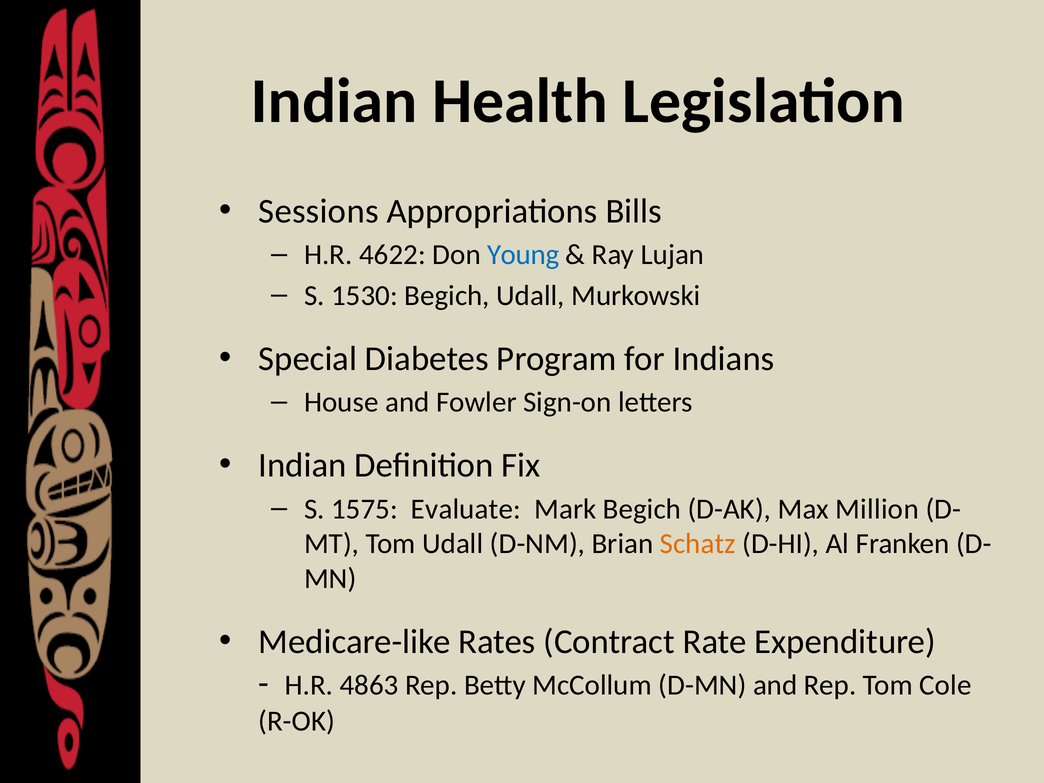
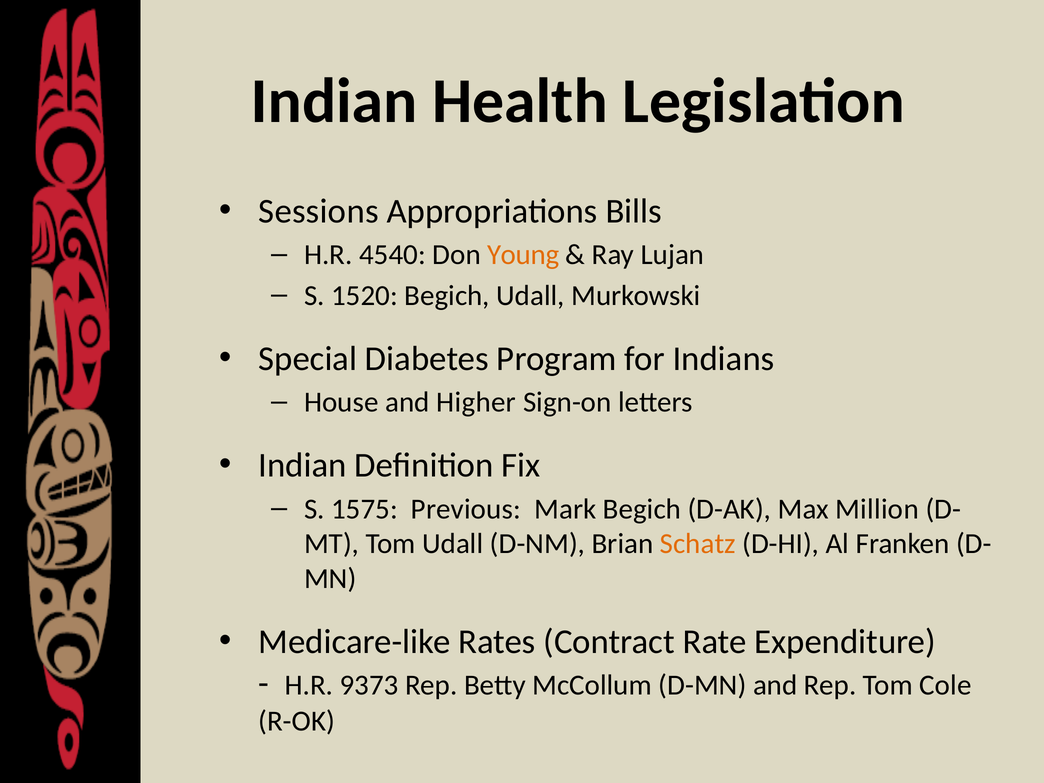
4622: 4622 -> 4540 (392, 255)
Young colour: blue -> orange (523, 255)
1530: 1530 -> 1520 (365, 296)
Fowler: Fowler -> Higher (476, 402)
Evaluate: Evaluate -> Previous (466, 509)
4863: 4863 -> 9373 (369, 685)
